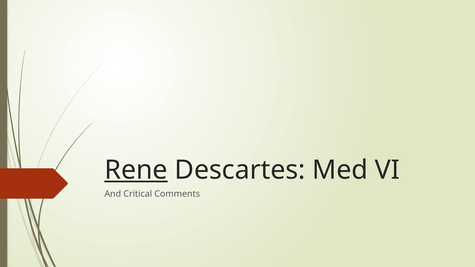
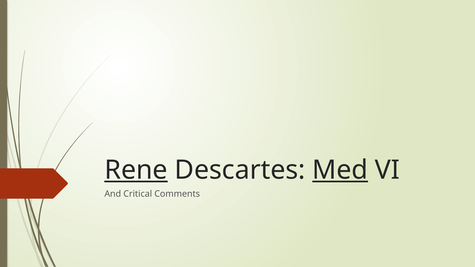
Med underline: none -> present (340, 170)
